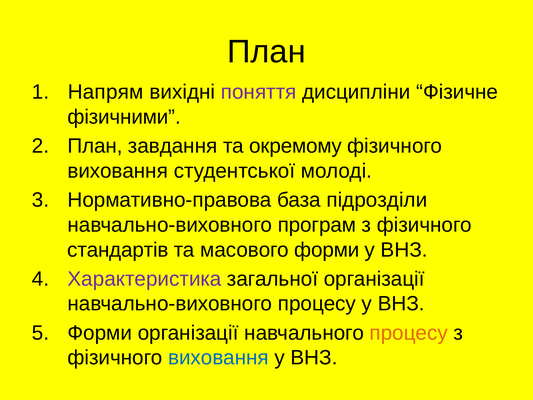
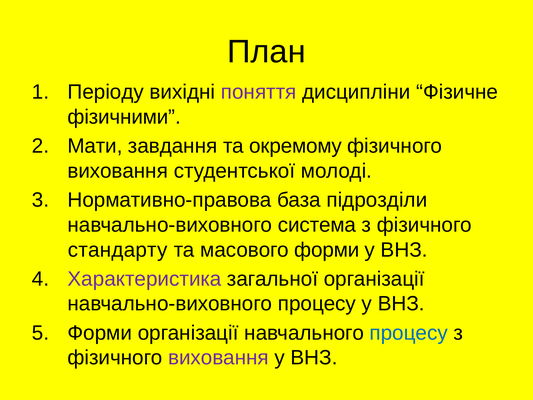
Напрям: Напрям -> Періоду (106, 92)
План: План -> Мати (95, 146)
програм: програм -> система (317, 225)
стандартів: стандартів -> стандарту (118, 250)
процесу colour: orange -> blue (409, 333)
виховання colour: blue -> purple (218, 358)
